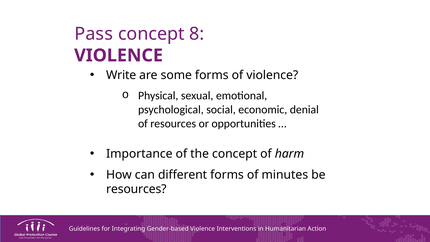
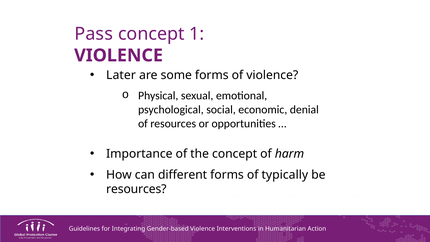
8: 8 -> 1 (197, 34)
Write: Write -> Later (121, 75)
minutes: minutes -> typically (285, 175)
